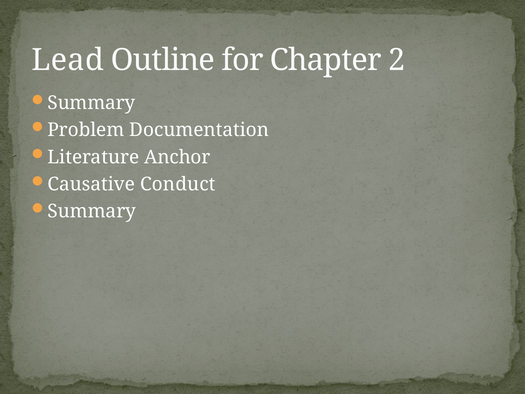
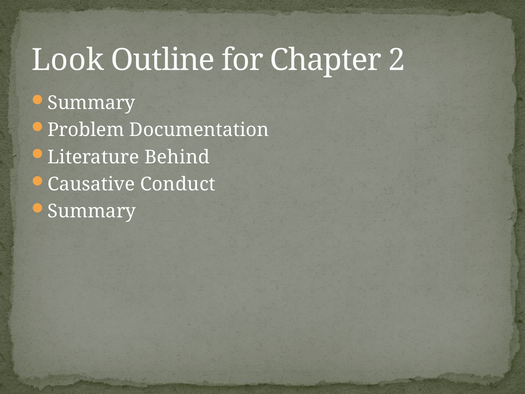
Lead: Lead -> Look (68, 60)
Anchor: Anchor -> Behind (177, 157)
